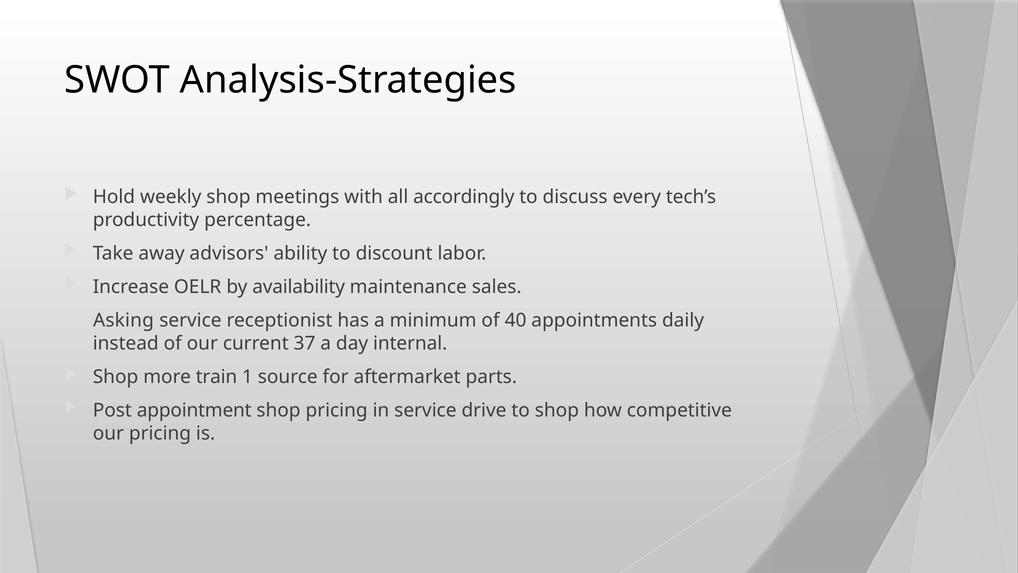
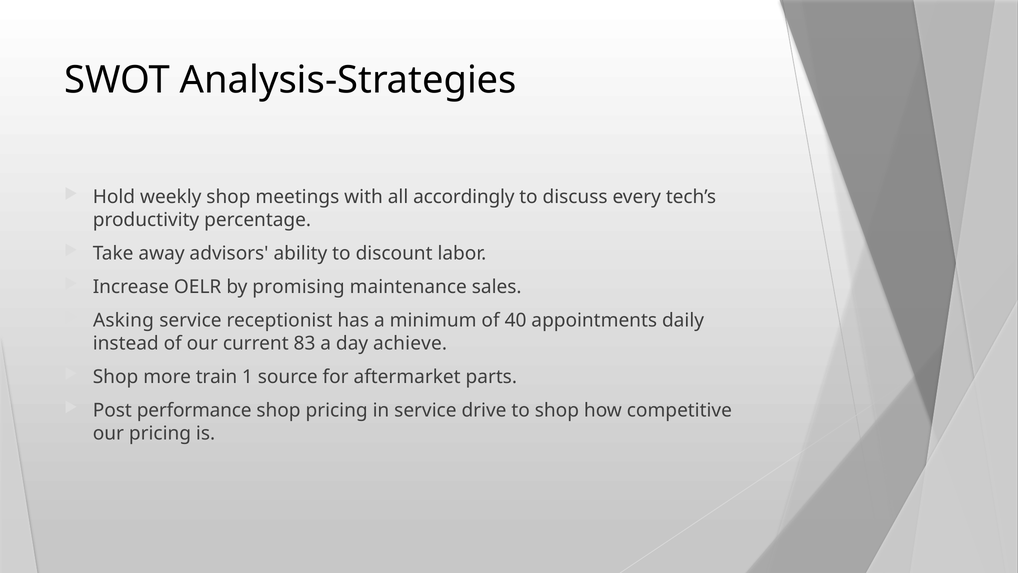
availability: availability -> promising (299, 287)
37: 37 -> 83 (305, 343)
internal: internal -> achieve (410, 343)
appointment: appointment -> performance (194, 410)
